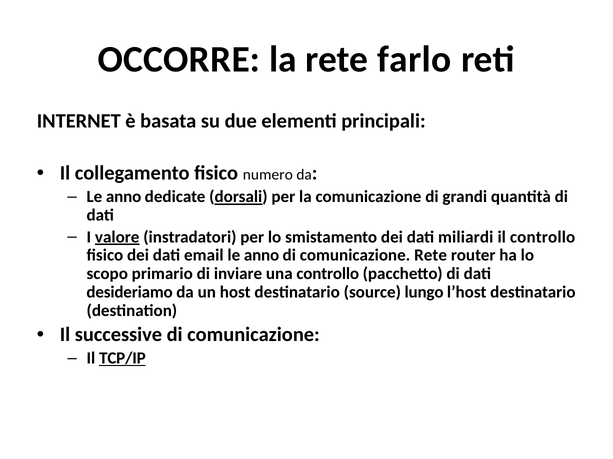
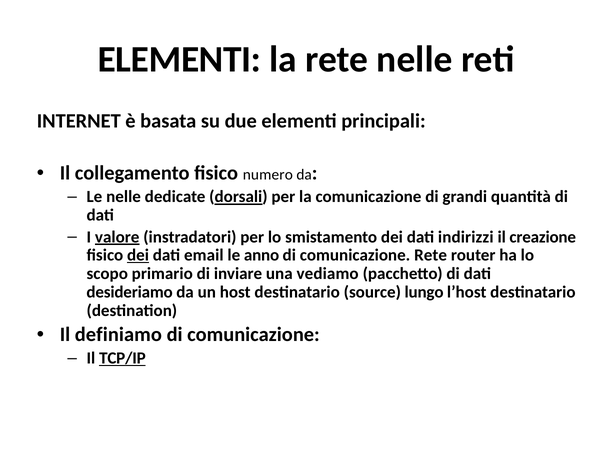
OCCORRE: OCCORRE -> ELEMENTI (179, 59)
rete farlo: farlo -> nelle (415, 59)
anno: anno -> nelle (124, 197)
miliardi: miliardi -> indirizzi (466, 237)
il controllo: controllo -> creazione (543, 237)
dei underline: none -> present (138, 256)
una controllo: controllo -> vediamo (328, 274)
successive: successive -> definiamo (118, 335)
